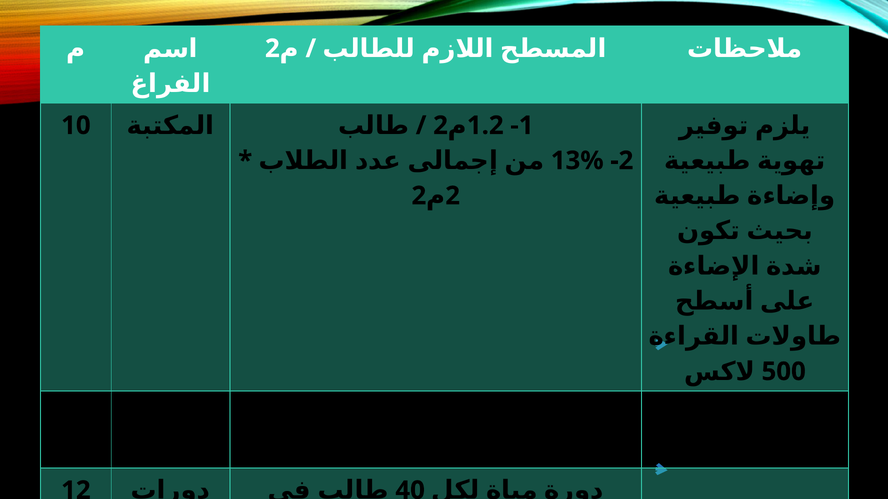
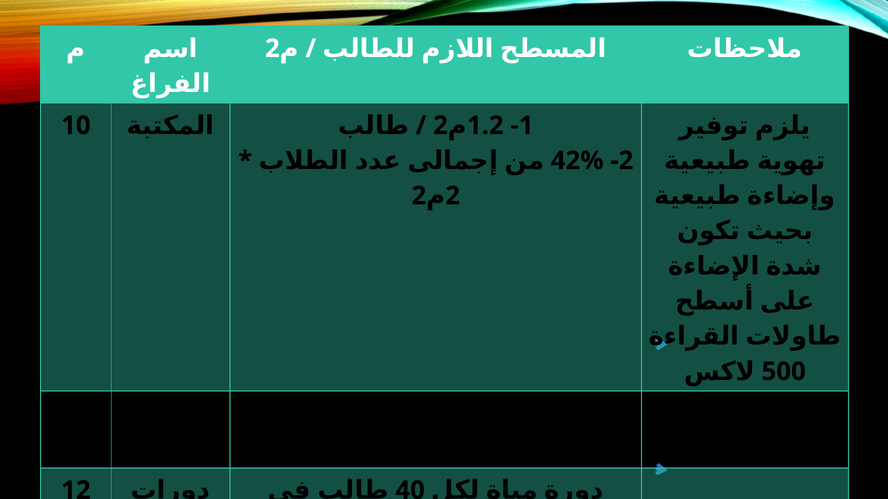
13%: 13% -> 42% (577, 161)
